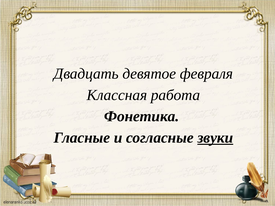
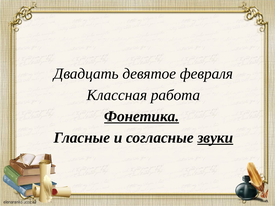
Фонетика underline: none -> present (142, 116)
